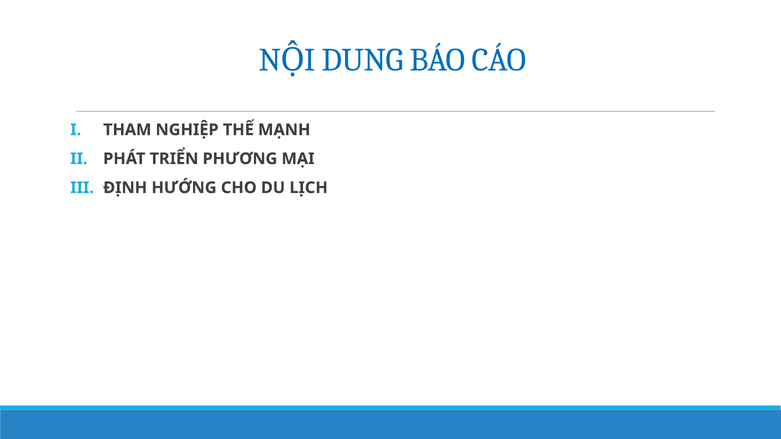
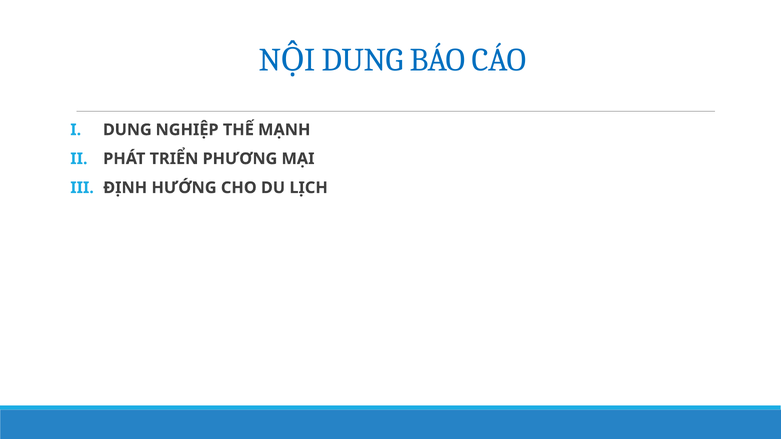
THAM: THAM -> DUNG (127, 130)
